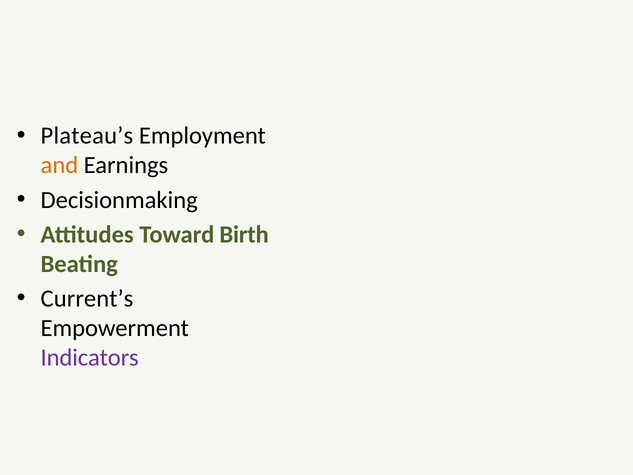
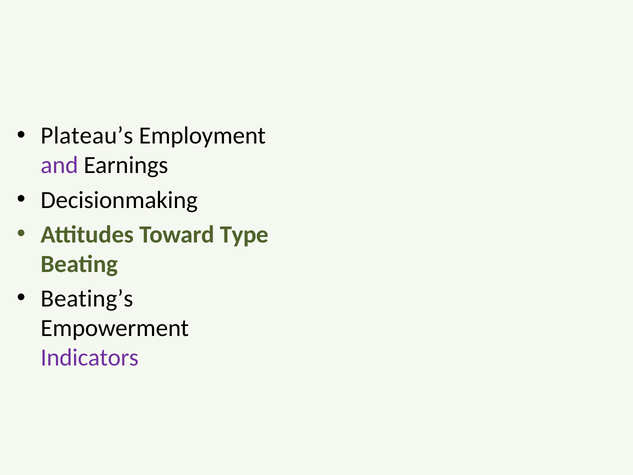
and colour: orange -> purple (59, 165)
Birth: Birth -> Type (244, 234)
Current’s: Current’s -> Beating’s (87, 298)
